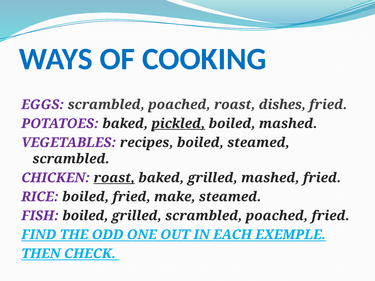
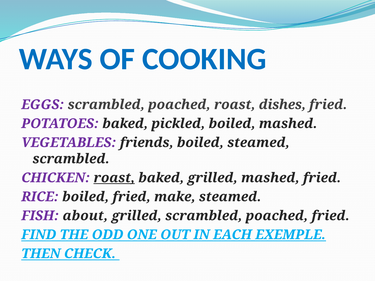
pickled underline: present -> none (178, 124)
recipes: recipes -> friends (147, 143)
FISH boiled: boiled -> about (85, 216)
